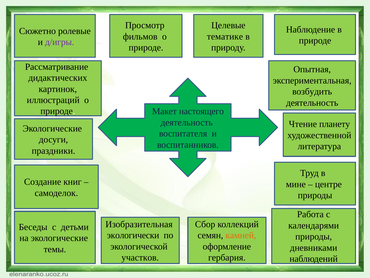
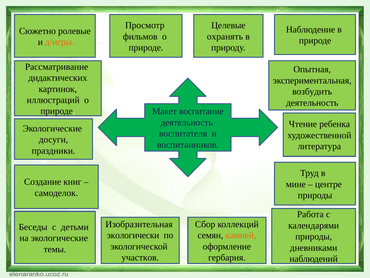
тематике: тематике -> охранять (225, 36)
д/игры colour: purple -> orange (60, 42)
настоящего: настоящего -> воспитание (201, 111)
планету: планету -> ребенка (335, 124)
